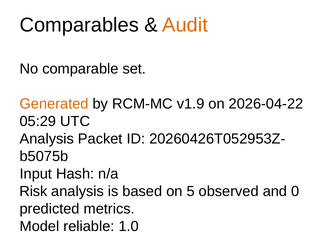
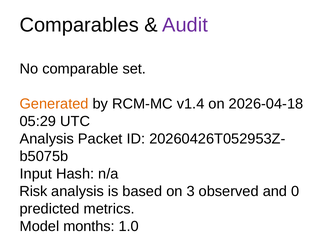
Audit colour: orange -> purple (185, 25)
v1.9: v1.9 -> v1.4 (191, 104)
2026-04-22: 2026-04-22 -> 2026-04-18 (266, 104)
5: 5 -> 3 (191, 191)
reliable: reliable -> months (89, 226)
